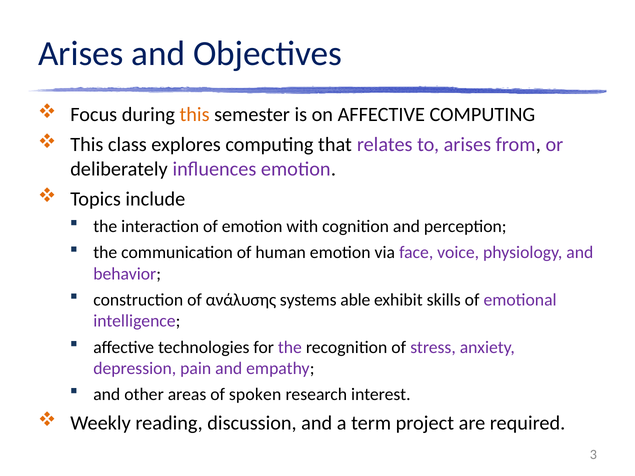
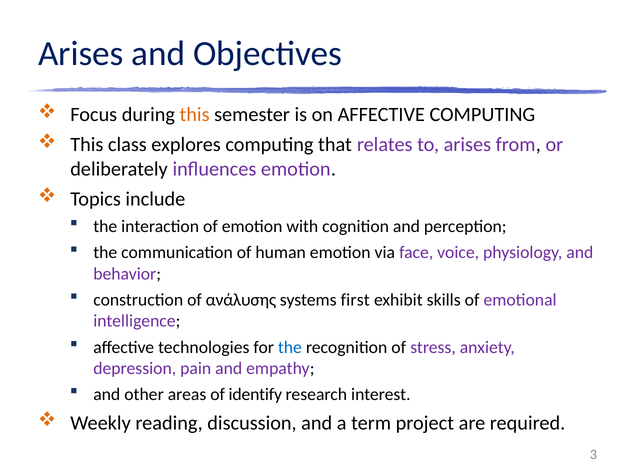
able: able -> first (355, 300)
the colour: purple -> blue (290, 347)
spoken: spoken -> identify (255, 395)
